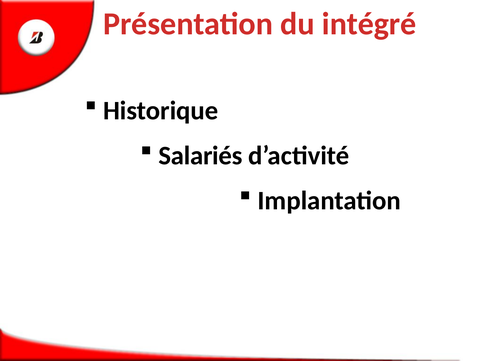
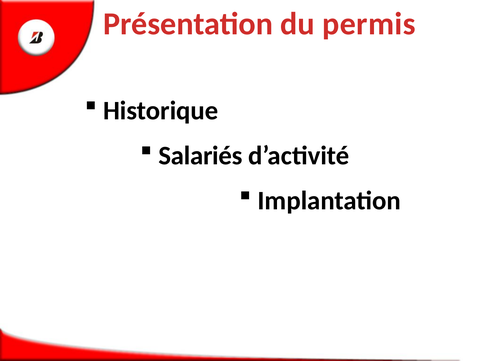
intégré: intégré -> permis (369, 24)
